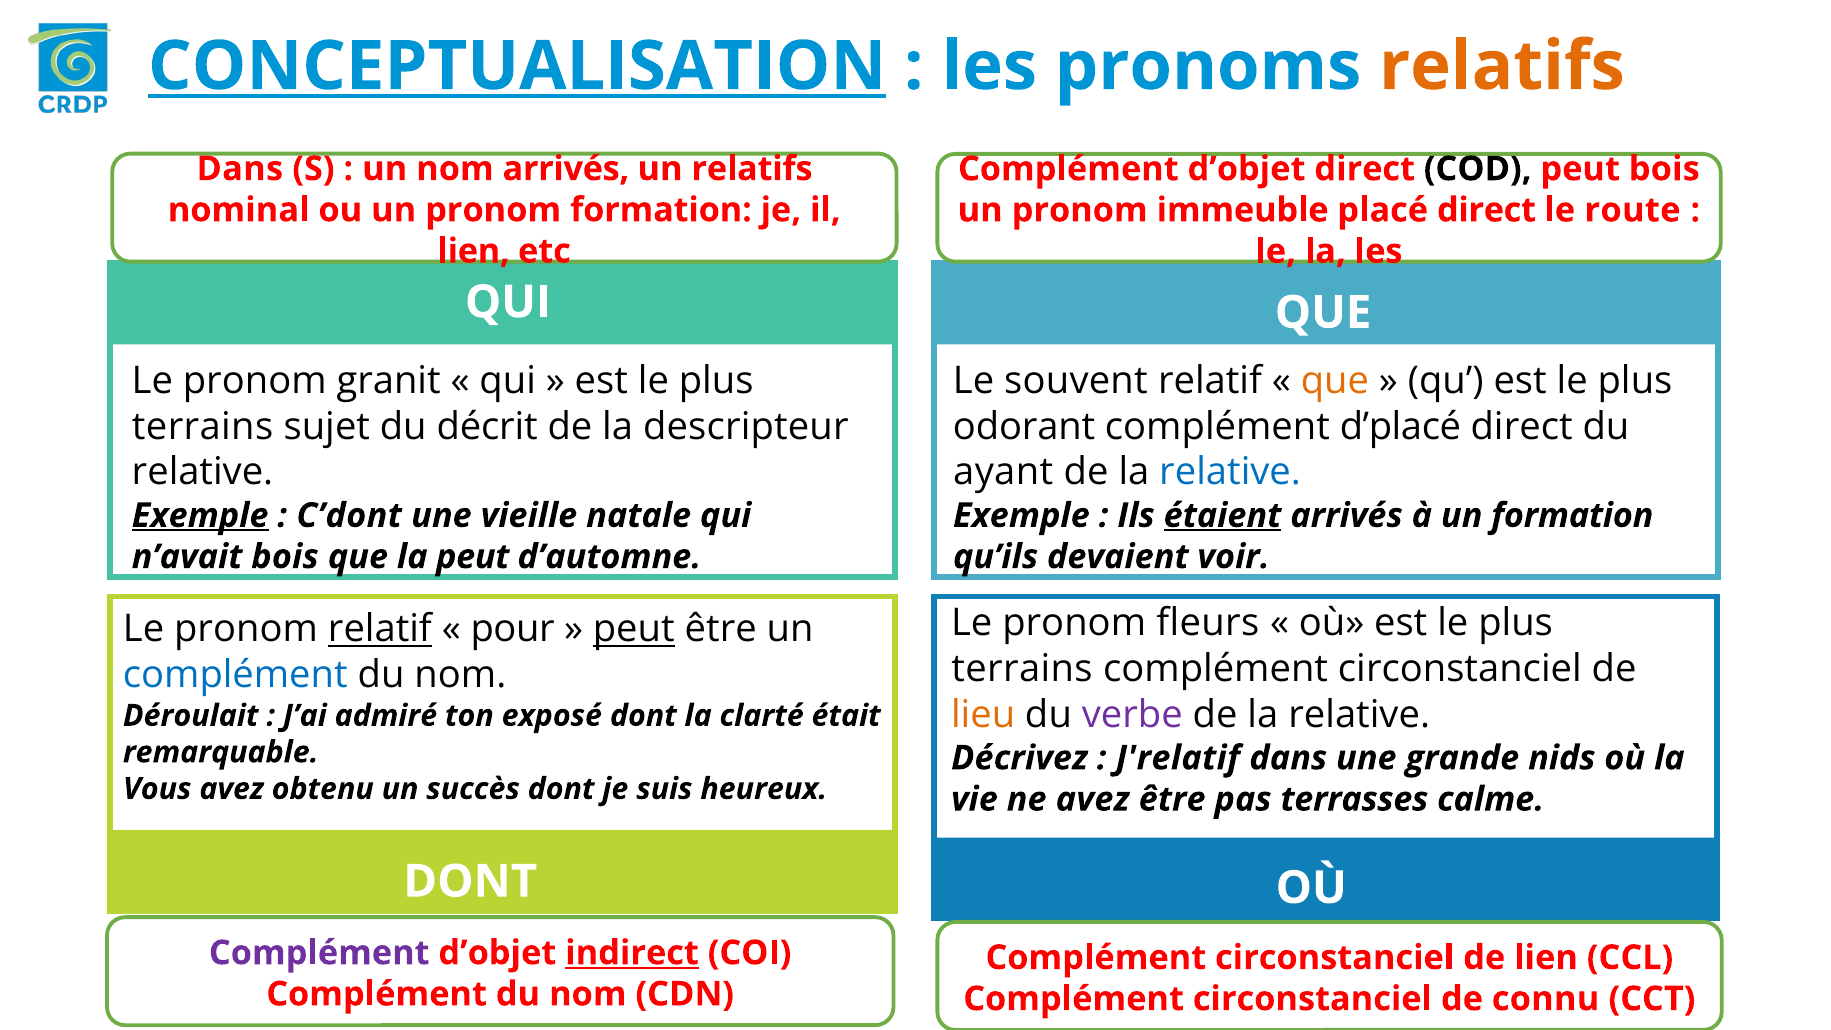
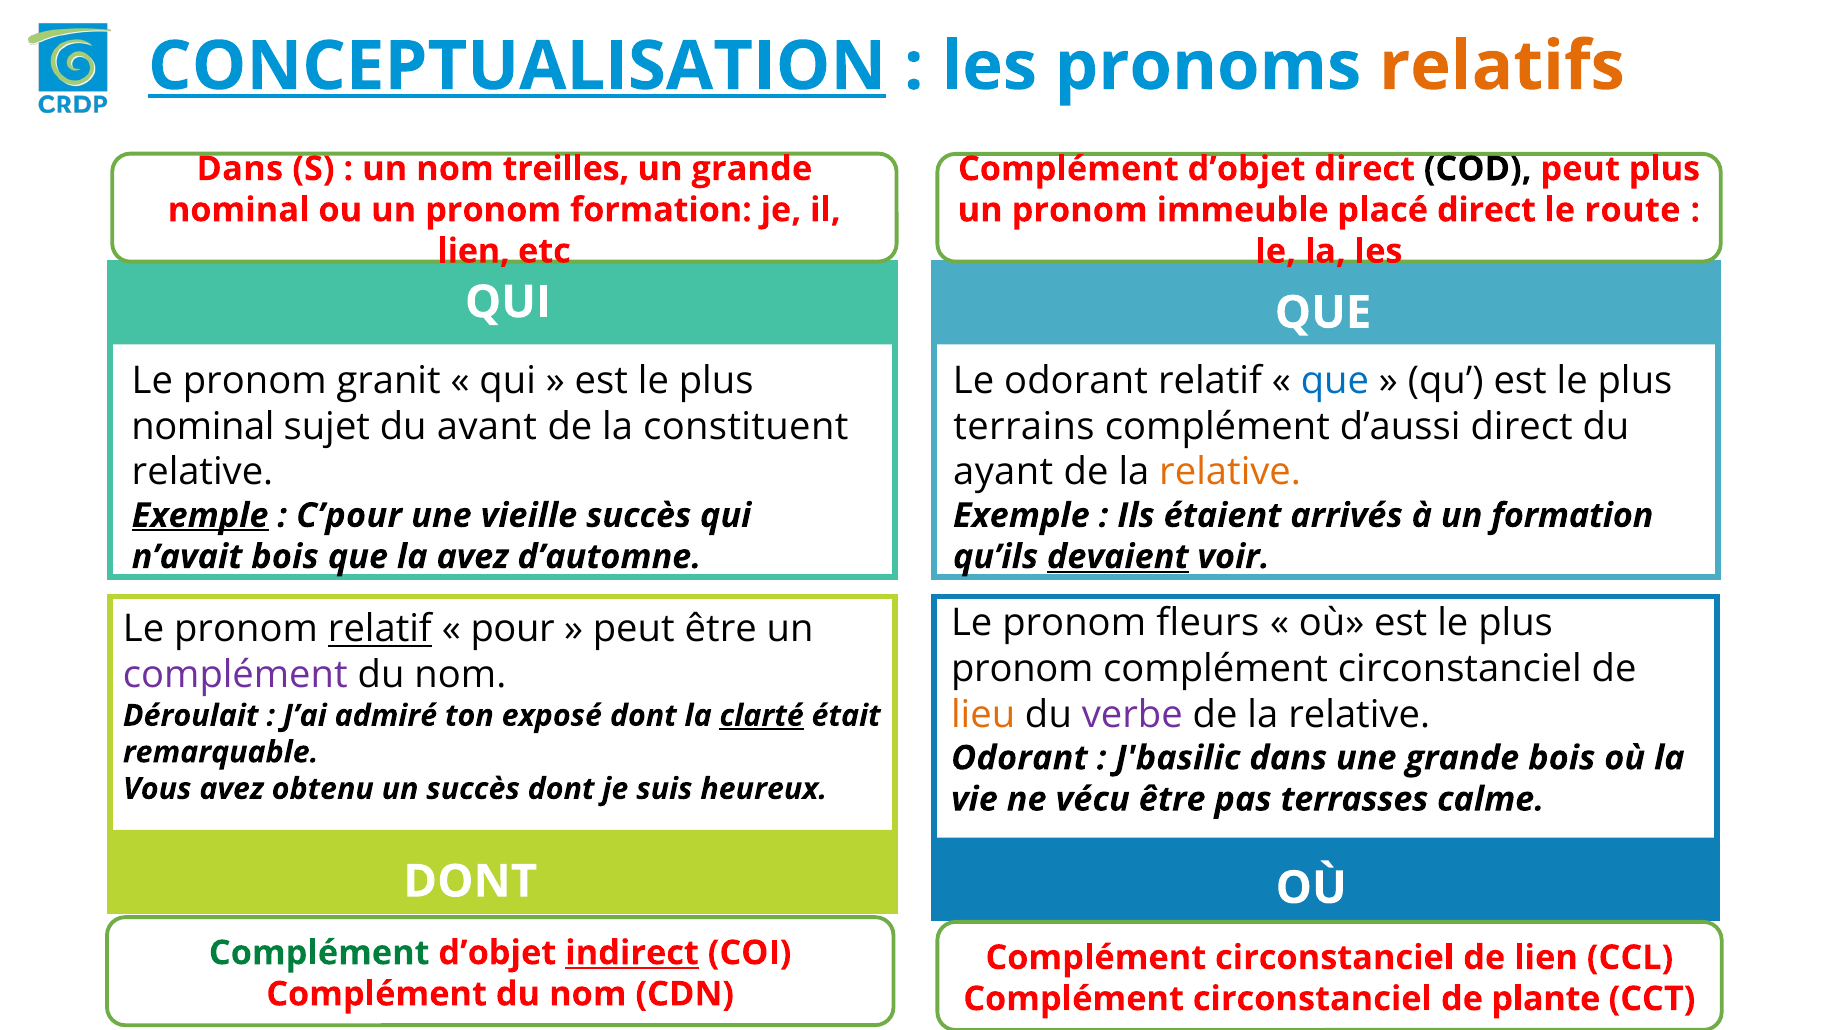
nom arrivés: arrivés -> treilles (566, 169)
un relatifs: relatifs -> grande (752, 169)
peut bois: bois -> plus (1664, 169)
Le souvent: souvent -> odorant (1076, 381)
que colour: orange -> blue (1335, 381)
terrains: terrains -> nominal (203, 427)
décrit: décrit -> avant (487, 427)
descripteur: descripteur -> constituent (746, 427)
odorant: odorant -> terrains (1024, 427)
d’placé: d’placé -> d’aussi (1400, 427)
relative colour: blue -> orange (1230, 472)
C’dont: C’dont -> C’pour (349, 516)
vieille natale: natale -> succès (639, 516)
étaient underline: present -> none (1222, 516)
la peut: peut -> avez (473, 557)
devaient underline: none -> present (1118, 557)
peut underline: present -> none (634, 629)
terrains: terrains -> pronom (1022, 669)
complément colour: blue -> purple (235, 675)
clarté underline: none -> present (762, 716)
Décrivez: Décrivez -> Odorant (1019, 758)
J'relatif: J'relatif -> J'basilic (1178, 758)
grande nids: nids -> bois (1562, 758)
ne avez: avez -> vécu (1093, 799)
Complément colour: purple -> green (319, 953)
connu: connu -> plante (1546, 999)
